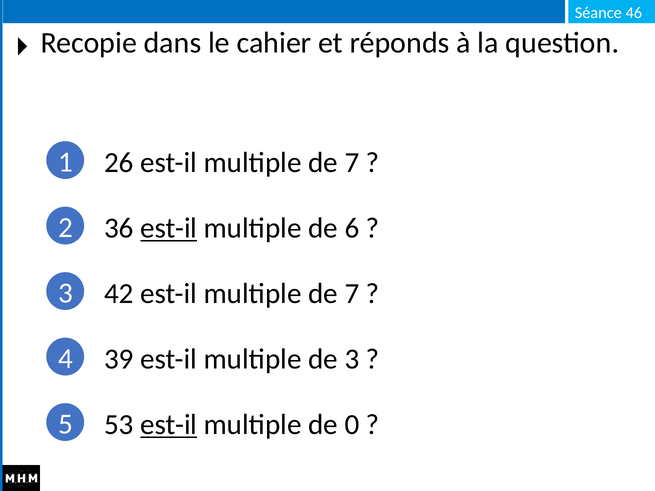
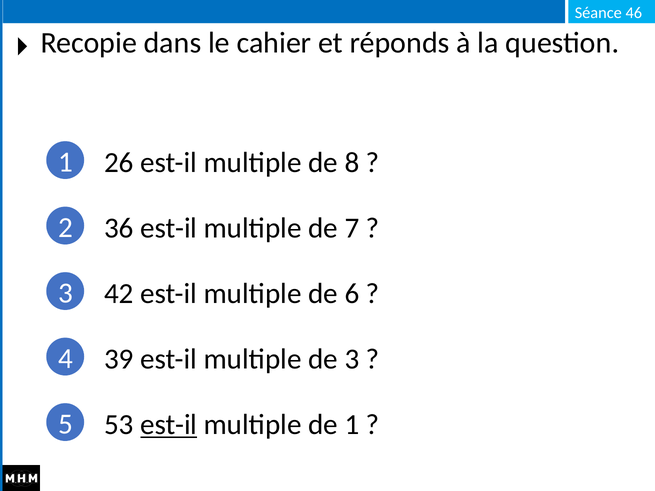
7: 7 -> 8 (352, 163)
est-il underline: present -> none (169, 228)
6: 6 -> 7 (352, 228)
7: 7 -> 6 (352, 294)
de 0: 0 -> 1 (352, 425)
